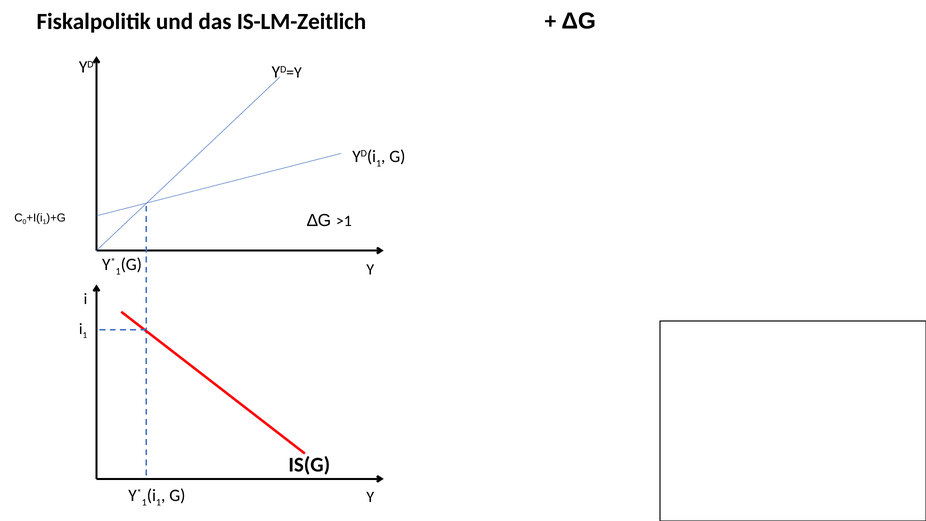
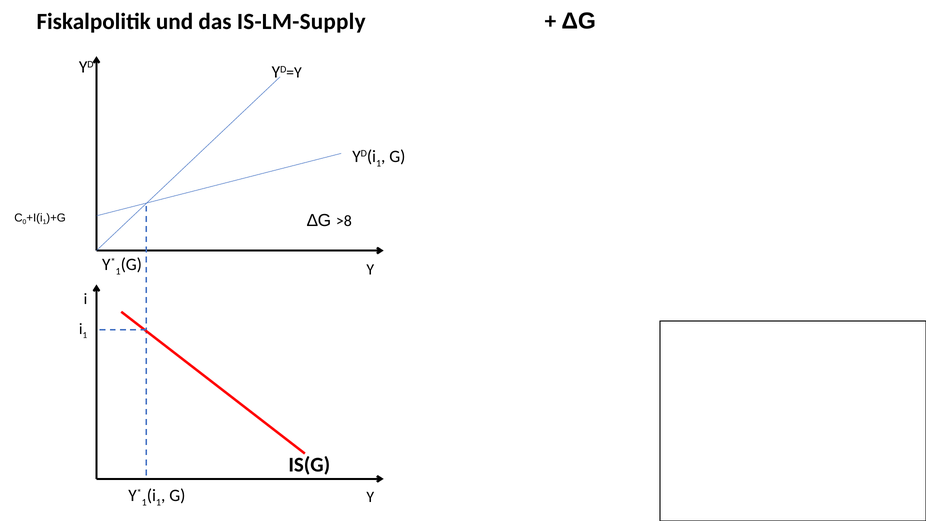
IS-LM-Zeitlich: IS-LM-Zeitlich -> IS-LM-Supply (301, 22)
>1: >1 -> >8 (344, 221)
